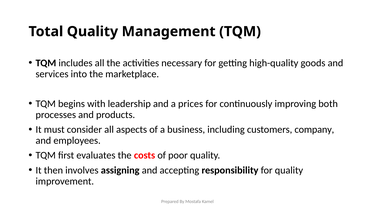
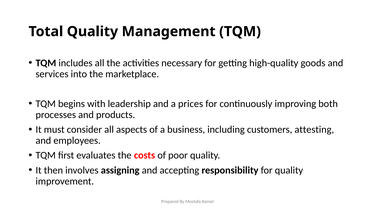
company: company -> attesting (314, 130)
